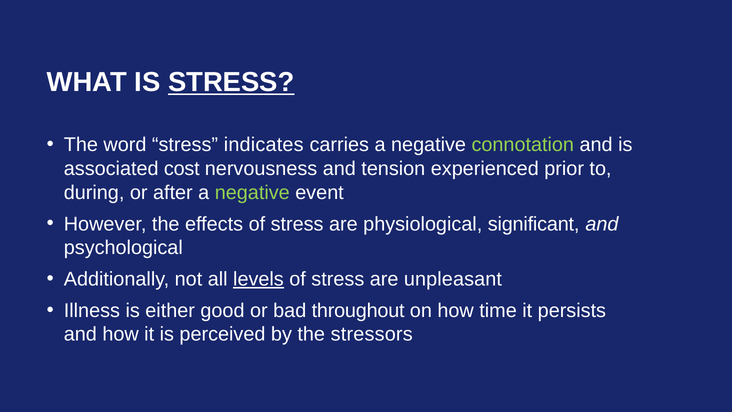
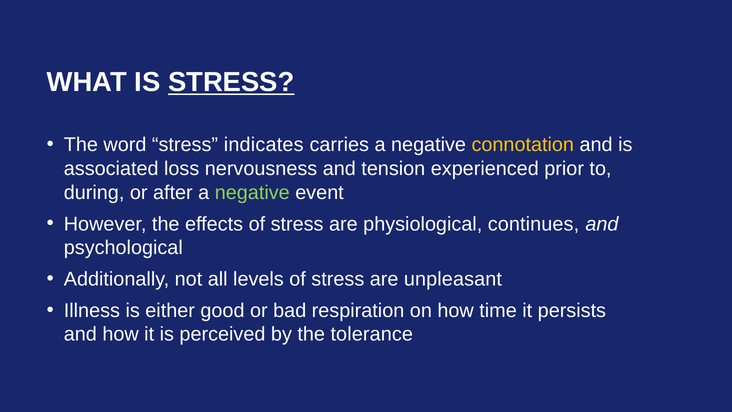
connotation colour: light green -> yellow (523, 145)
cost: cost -> loss (182, 169)
significant: significant -> continues (533, 224)
levels underline: present -> none (258, 279)
throughout: throughout -> respiration (358, 310)
stressors: stressors -> tolerance (372, 334)
